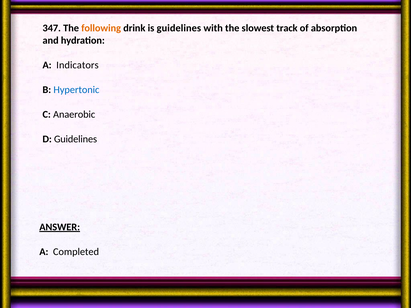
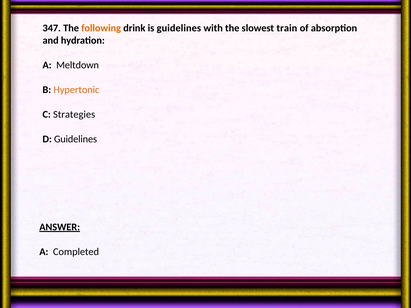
track: track -> train (287, 28)
Indicators: Indicators -> Meltdown (78, 65)
Hypertonic colour: blue -> orange (76, 90)
Anaerobic: Anaerobic -> Strategies (74, 114)
